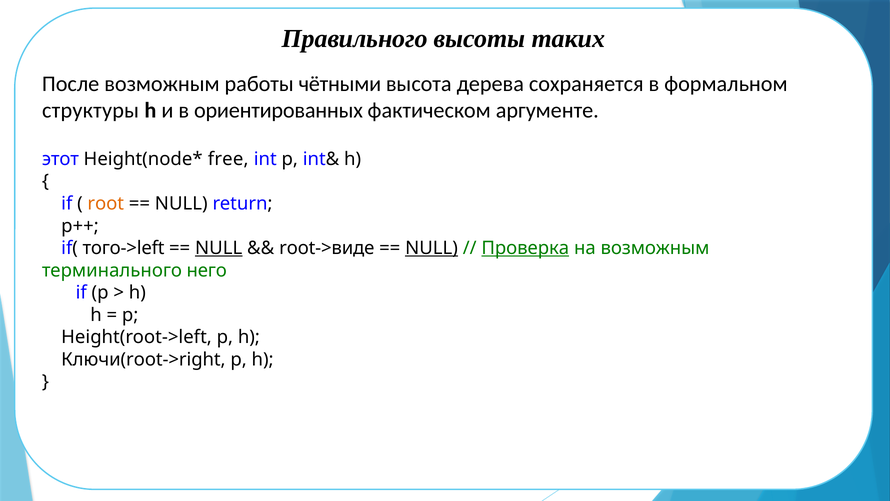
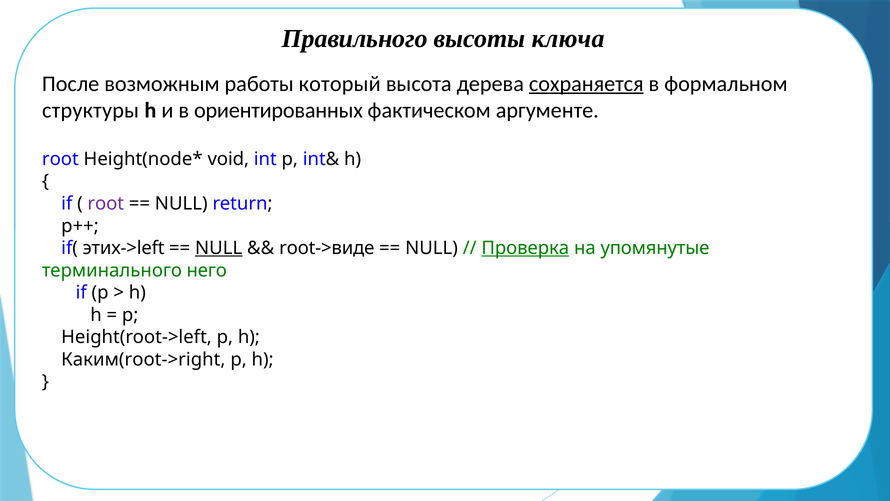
таких: таких -> ключа (568, 38)
чётными: чётными -> который (340, 84)
сохраняется underline: none -> present (586, 84)
этот: этот -> root (60, 159)
free: free -> void (228, 159)
root colour: orange -> purple (106, 203)
того->left: того->left -> этих->left (124, 248)
NULL underline: present -> none (432, 248)
на возможным: возможным -> упомянутые (655, 248)
Ключи(root->right: Ключи(root->right -> Каким(root->right (143, 359)
